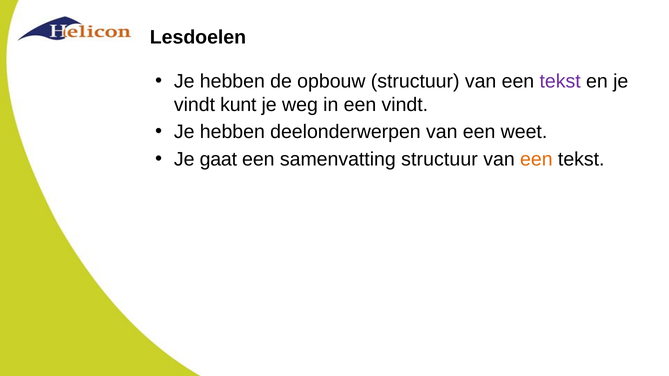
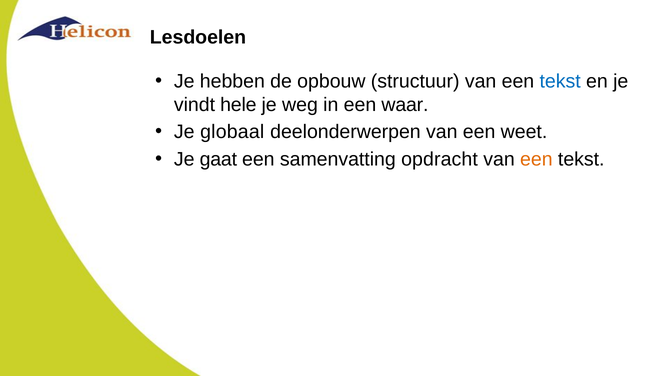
tekst colour: purple -> blue (560, 81)
kunt: kunt -> hele (238, 105)
een vindt: vindt -> waar (405, 105)
hebben: hebben -> globaal (232, 132)
samenvatting structuur: structuur -> opdracht (439, 159)
